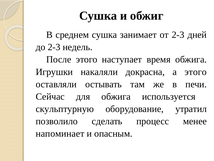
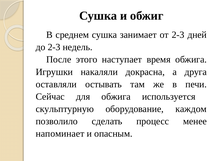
а этого: этого -> друга (196, 72)
утратил: утратил -> каждом (191, 109)
